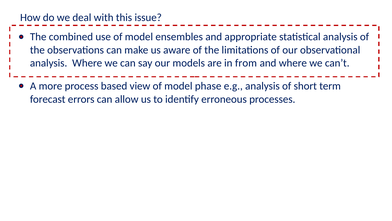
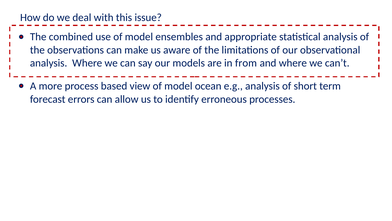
phase: phase -> ocean (208, 86)
